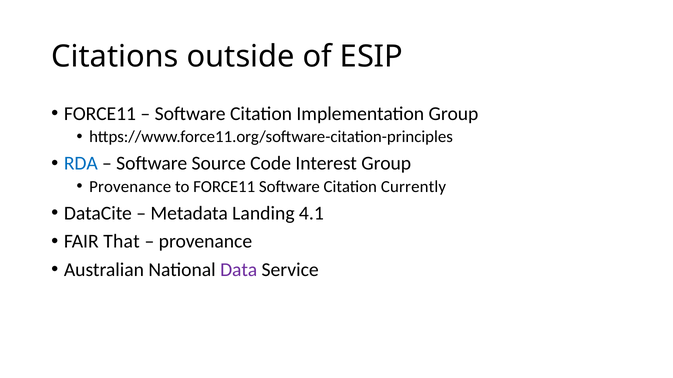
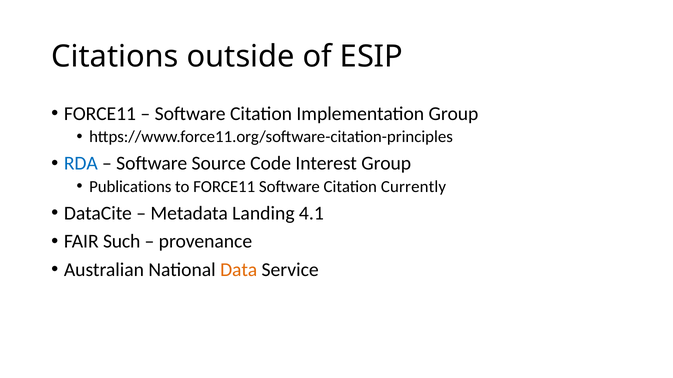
Provenance: Provenance -> Publications (130, 187)
That: That -> Such (122, 242)
Data colour: purple -> orange (239, 270)
